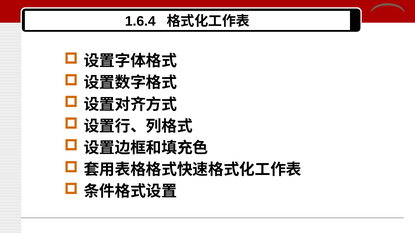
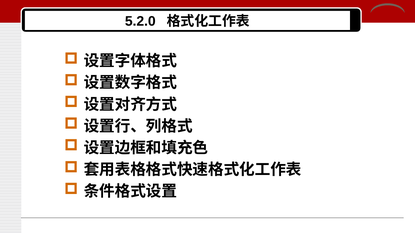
1.6.4: 1.6.4 -> 5.2.0 (140, 21)
